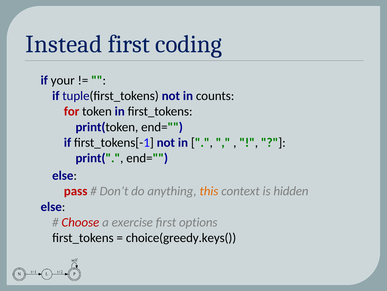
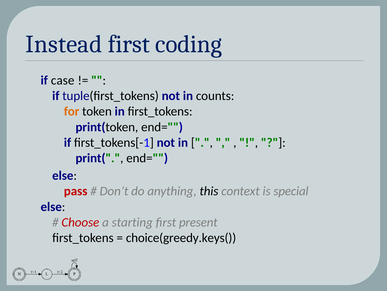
your: your -> case (63, 80)
for colour: red -> orange (72, 111)
this colour: orange -> black (209, 191)
hidden: hidden -> special (291, 191)
exercise: exercise -> starting (132, 222)
options: options -> present (198, 222)
